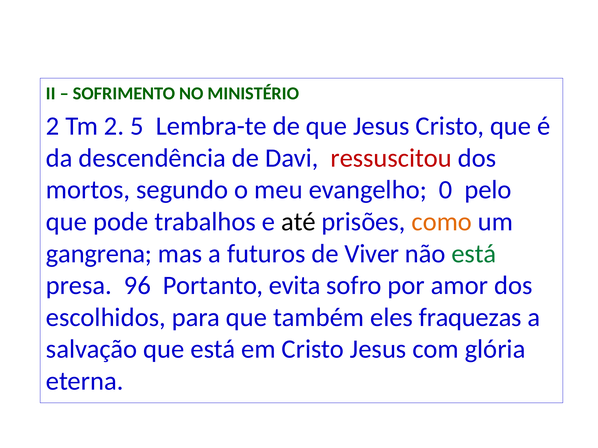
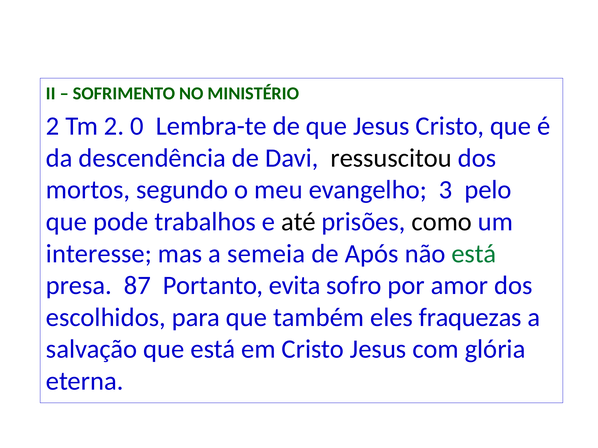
5: 5 -> 0 (137, 126)
ressuscitou colour: red -> black (391, 158)
0: 0 -> 3 (446, 190)
como colour: orange -> black (442, 222)
gangrena: gangrena -> interesse (99, 254)
futuros: futuros -> semeia (266, 254)
Viver: Viver -> Após (372, 254)
96: 96 -> 87 (137, 286)
